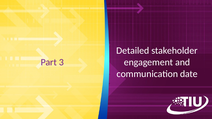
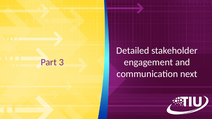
date: date -> next (189, 74)
